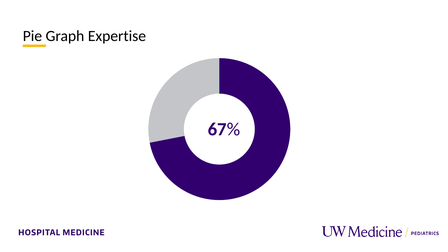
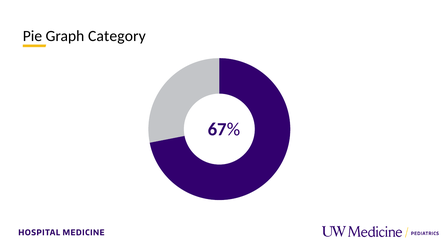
Expertise: Expertise -> Category (117, 36)
